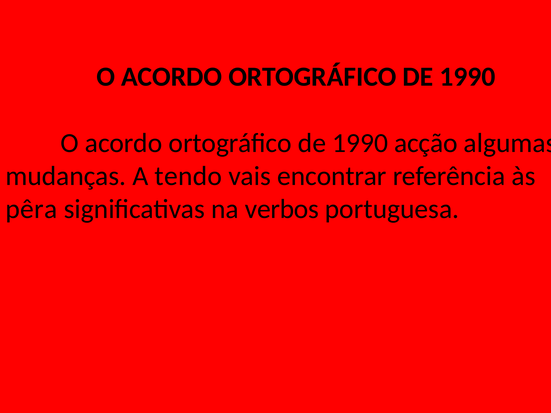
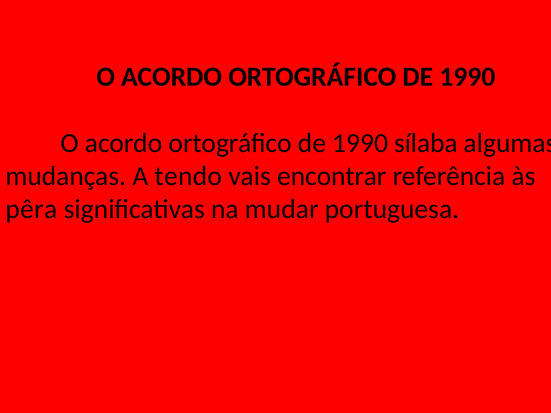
acção: acção -> sílaba (426, 143)
verbos: verbos -> mudar (282, 209)
